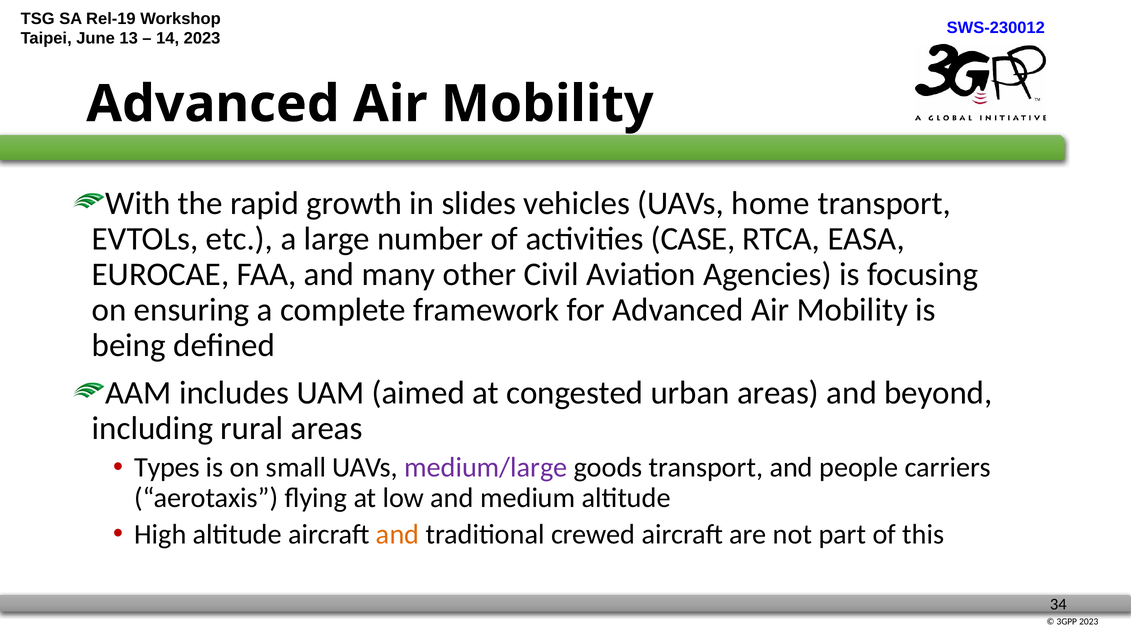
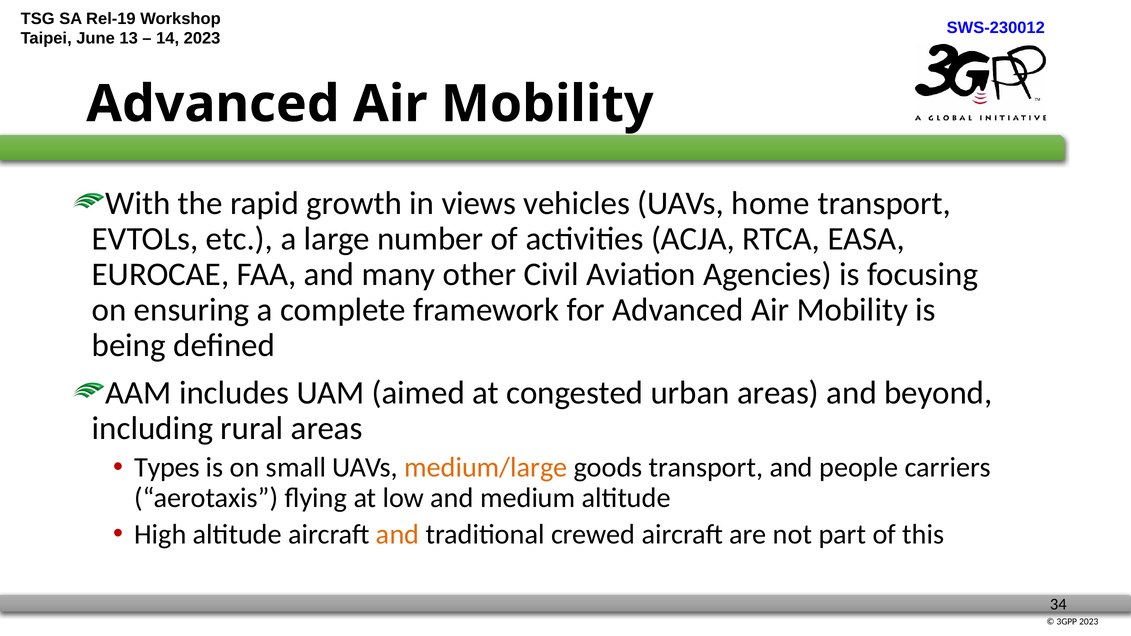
slides: slides -> views (479, 203)
CASE: CASE -> ACJA (693, 239)
medium/large colour: purple -> orange (486, 468)
